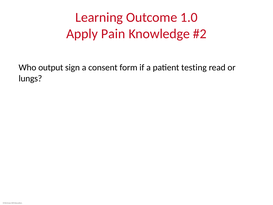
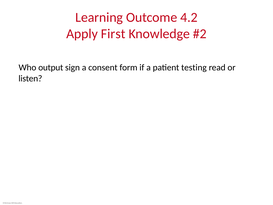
1.0: 1.0 -> 4.2 (189, 17)
Pain: Pain -> First (113, 34)
lungs: lungs -> listen (30, 78)
